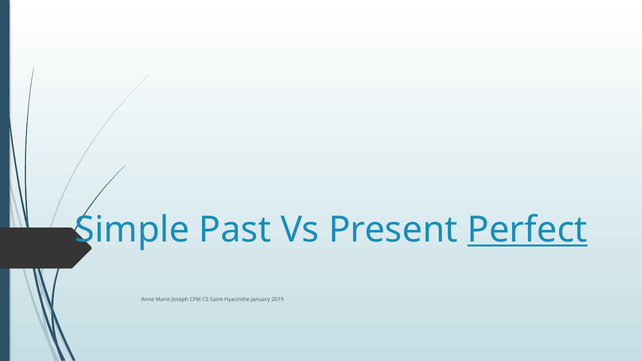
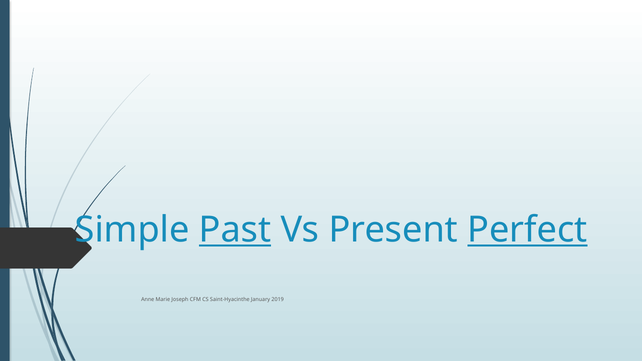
Past underline: none -> present (235, 230)
